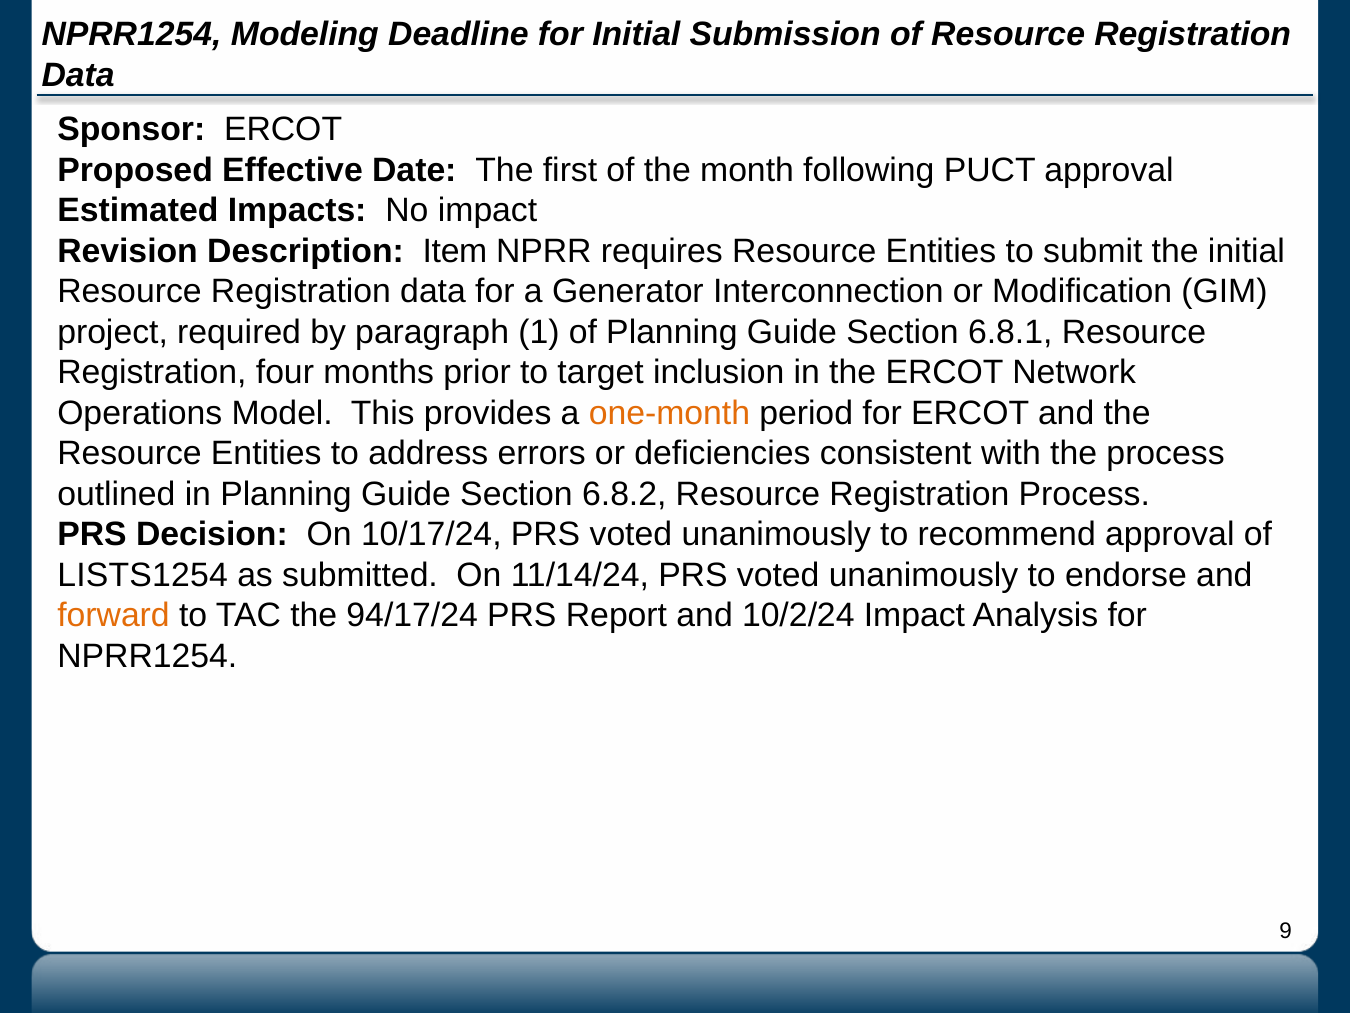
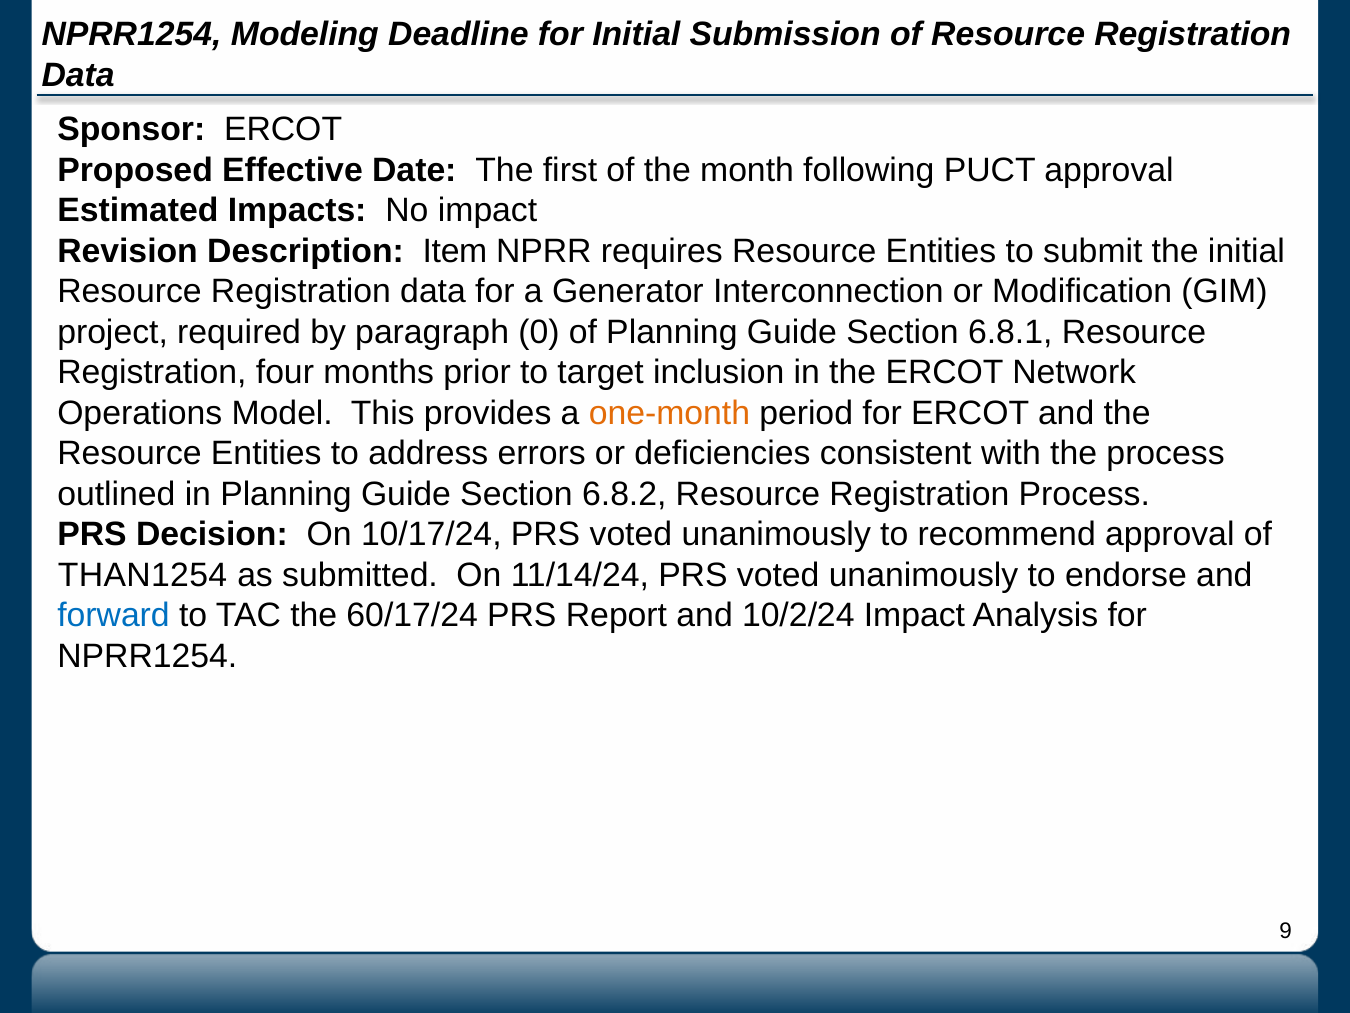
1: 1 -> 0 (539, 332)
LISTS1254: LISTS1254 -> THAN1254 (143, 575)
forward colour: orange -> blue (114, 615)
94/17/24: 94/17/24 -> 60/17/24 (412, 615)
